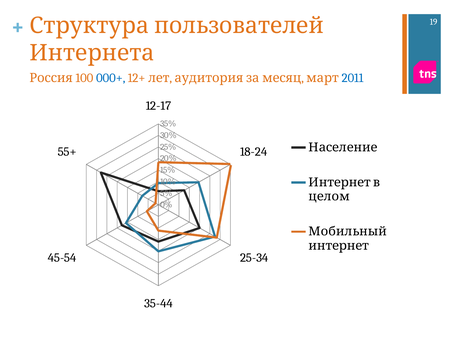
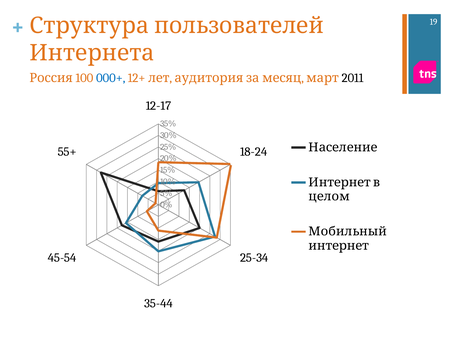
2011 colour: blue -> black (352, 78)
